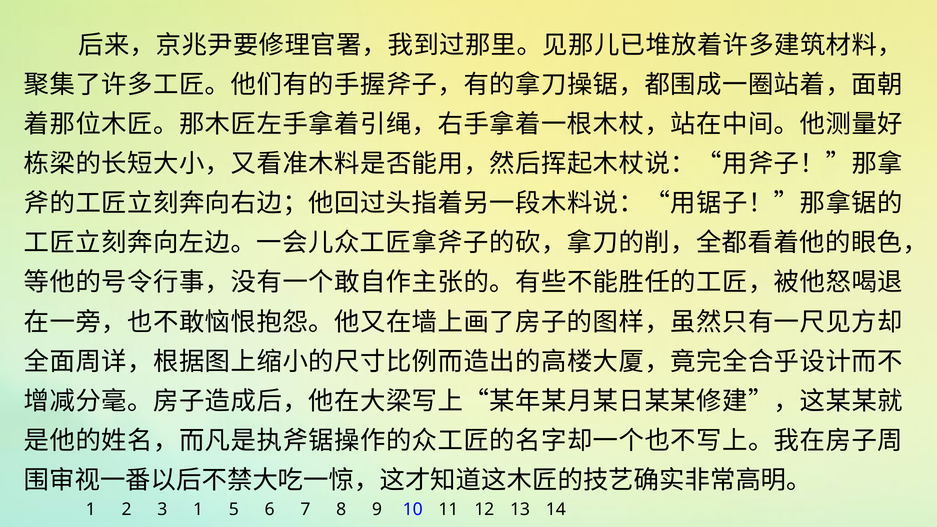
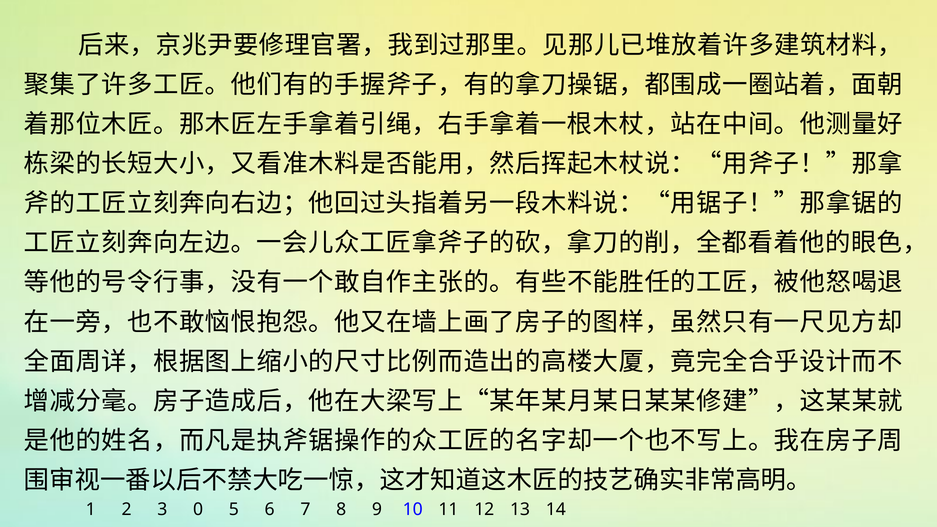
3 1: 1 -> 0 (198, 510)
